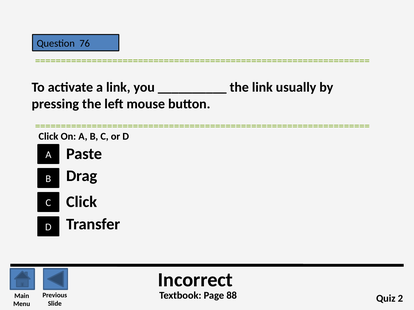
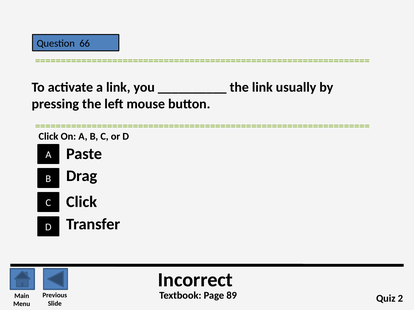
76: 76 -> 66 (85, 43)
88: 88 -> 89 (232, 296)
